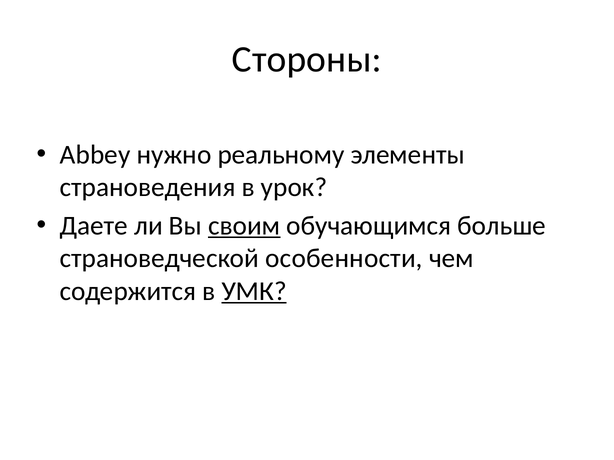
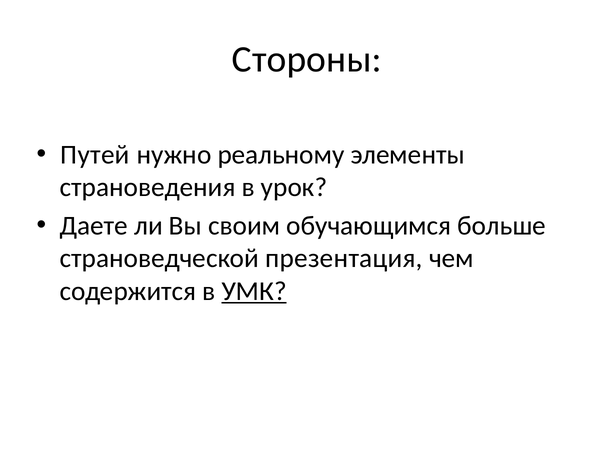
Abbey: Abbey -> Путей (95, 155)
своим underline: present -> none (244, 226)
особенности: особенности -> презентация (344, 259)
